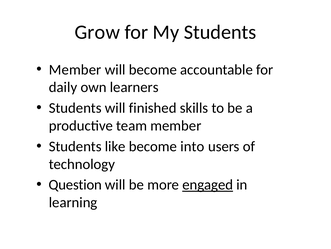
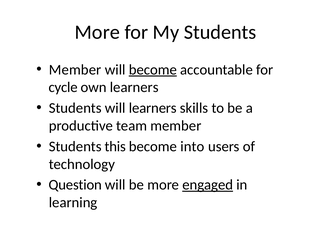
Grow: Grow -> More (97, 32)
become underline: none -> present (153, 69)
daily: daily -> cycle (63, 87)
will finished: finished -> learners (153, 108)
like: like -> this (115, 146)
